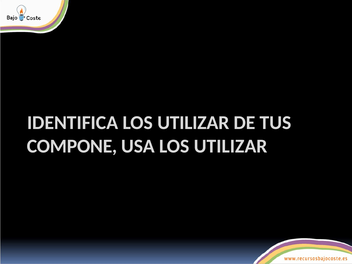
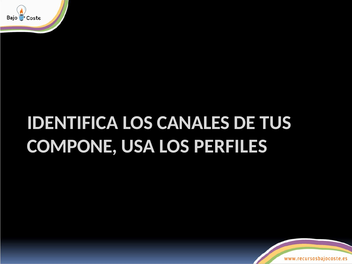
IDENTIFICA LOS UTILIZAR: UTILIZAR -> CANALES (193, 123)
USA LOS UTILIZAR: UTILIZAR -> PERFILES (231, 146)
